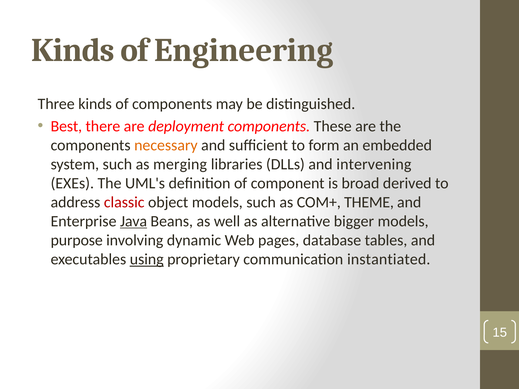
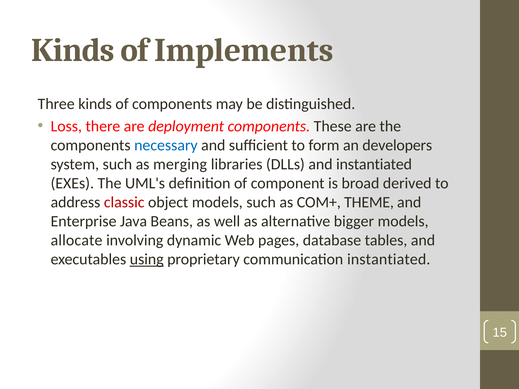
Engineering: Engineering -> Implements (244, 50)
Best: Best -> Loss (66, 126)
necessary colour: orange -> blue (166, 145)
embedded: embedded -> developers (397, 145)
and intervening: intervening -> instantiated (374, 164)
Java underline: present -> none (134, 221)
purpose: purpose -> allocate (77, 240)
